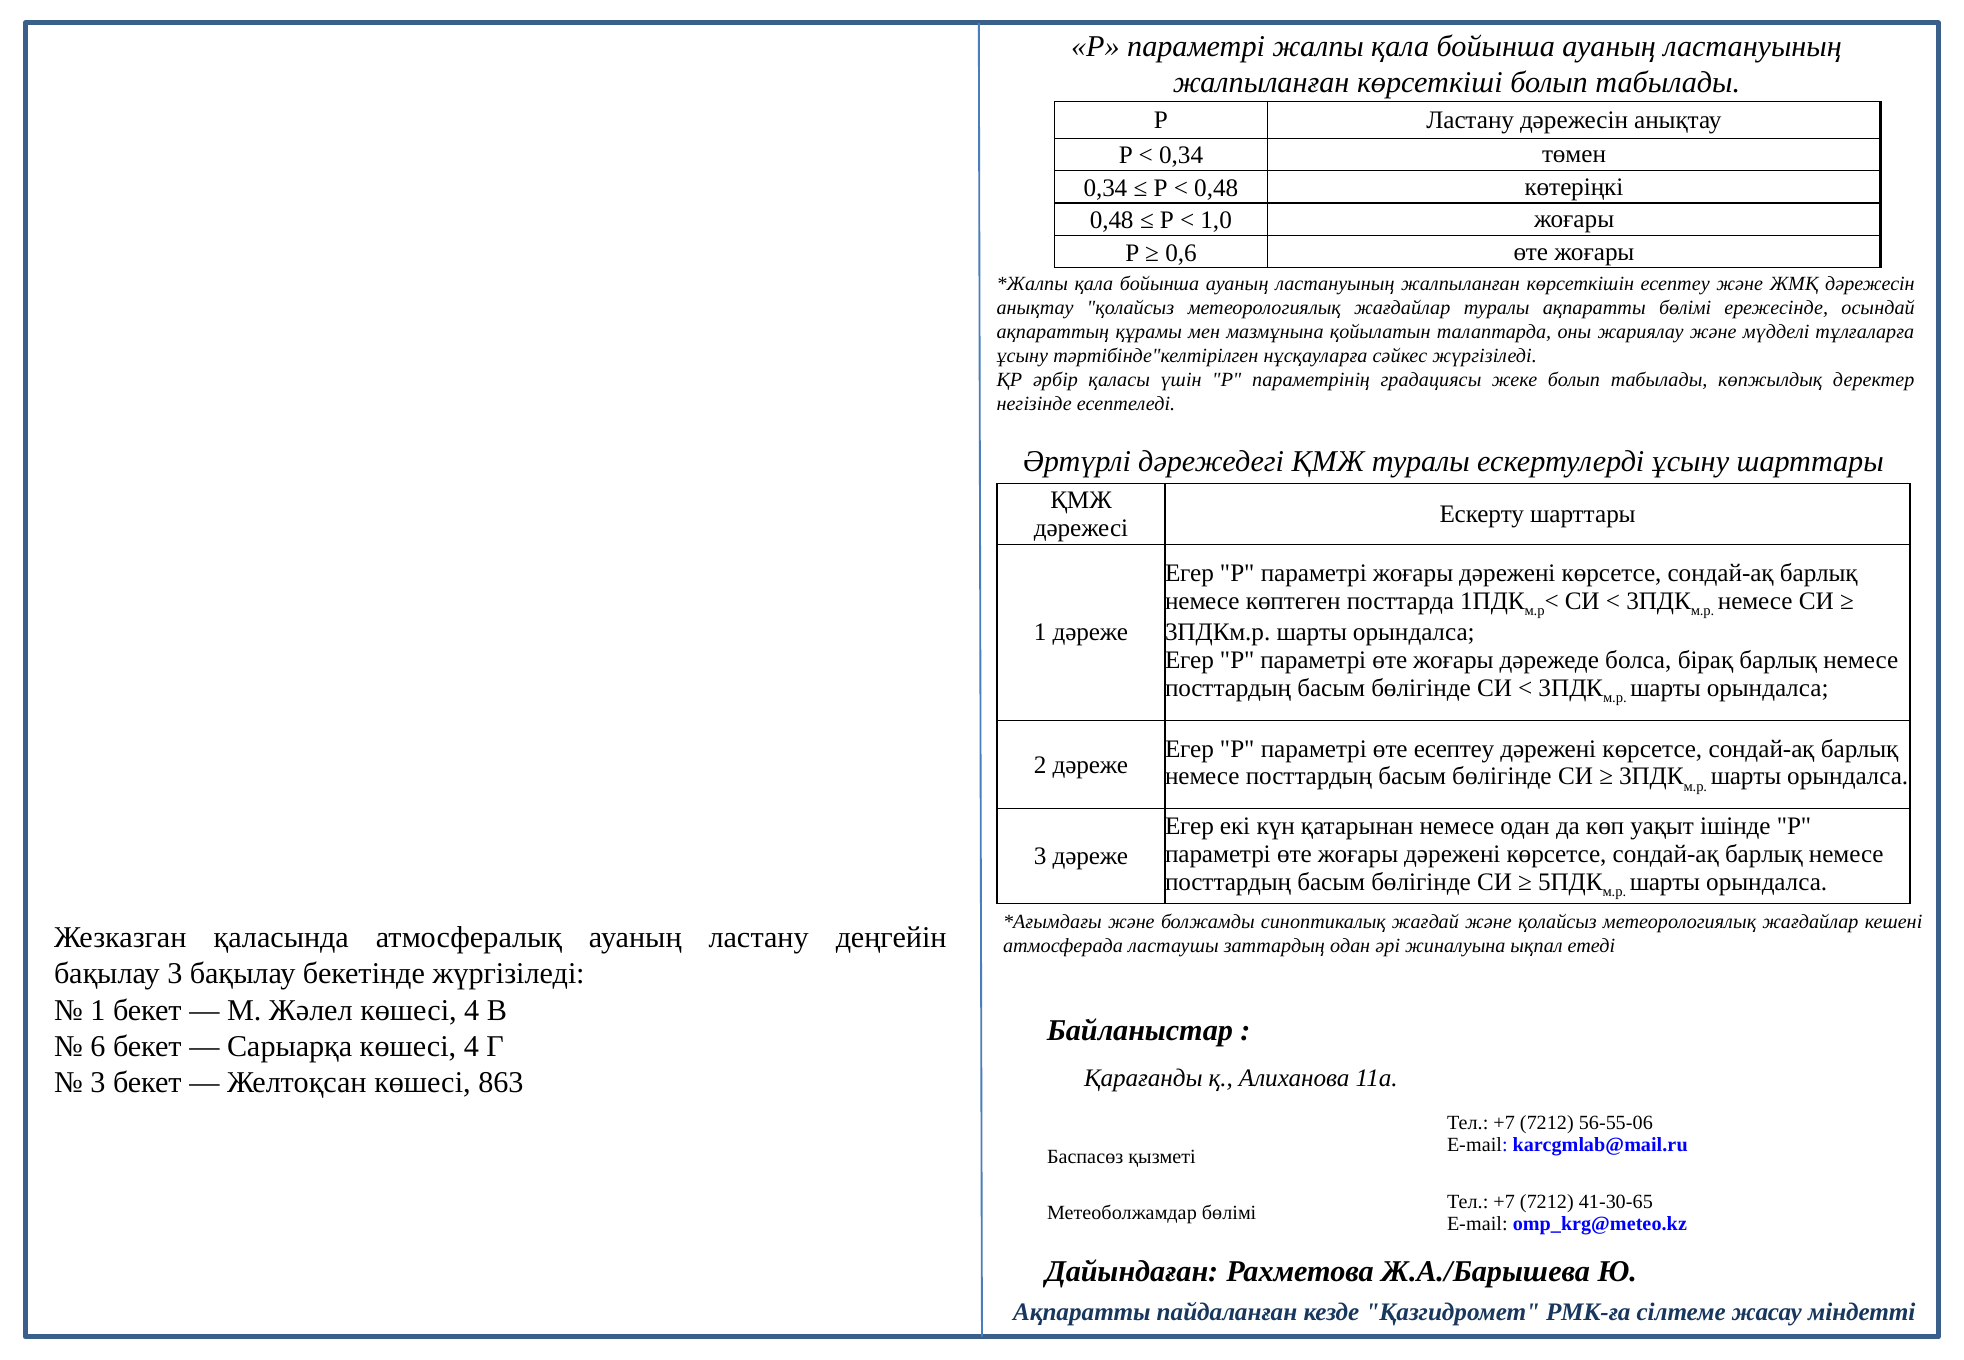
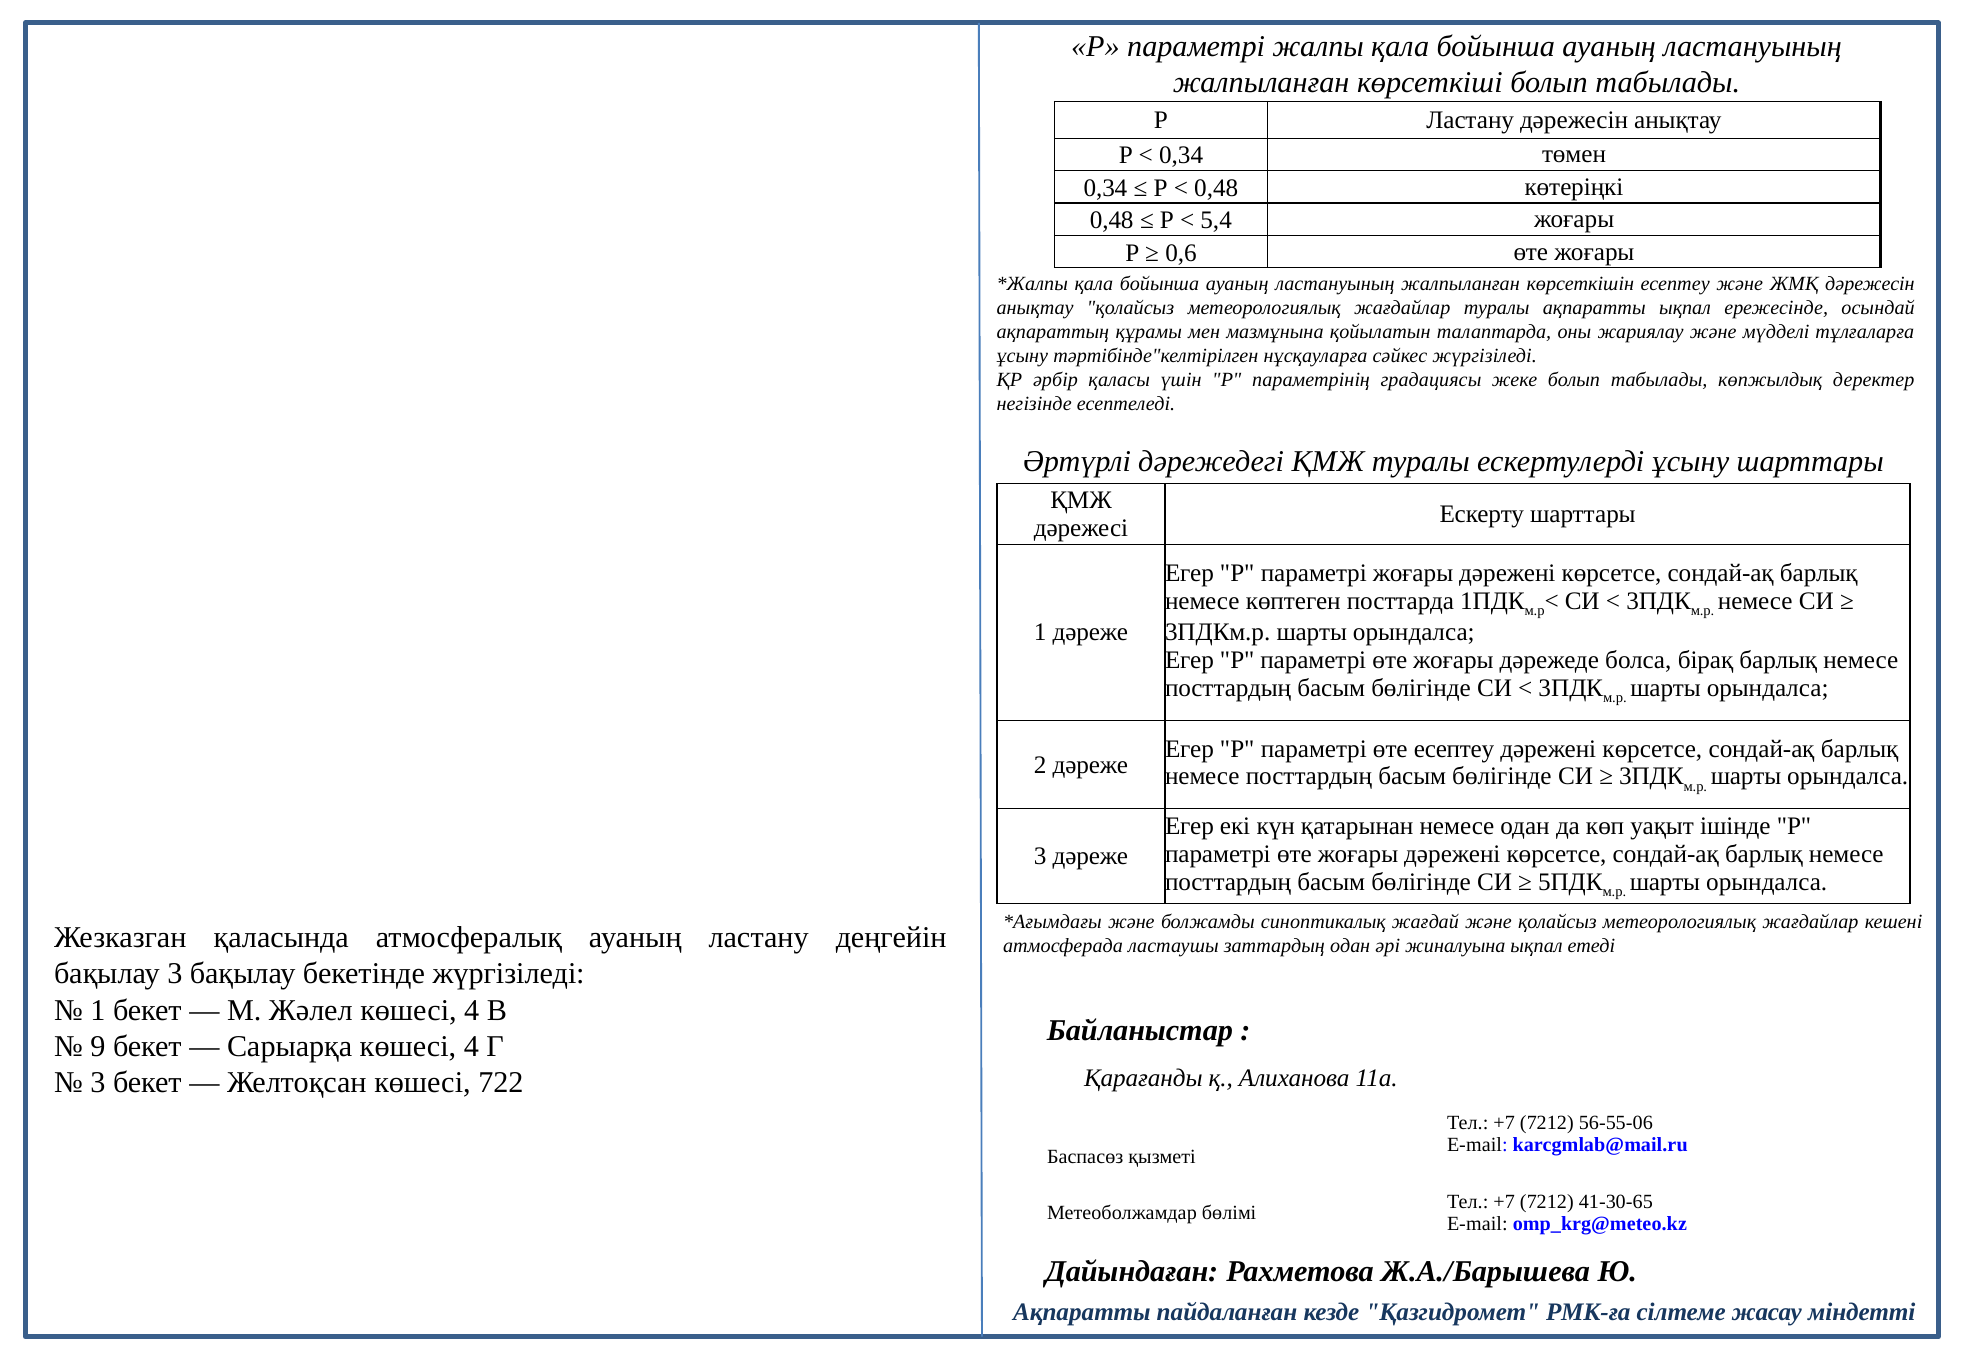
1,0: 1,0 -> 5,4 (1216, 220)
ақпаратты бөлімі: бөлімі -> ықпал (1685, 308)
6: 6 -> 9 (98, 1046)
863: 863 -> 722 (501, 1082)
